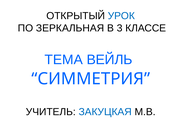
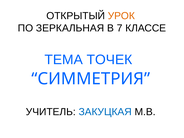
УРОК colour: blue -> orange (121, 16)
3: 3 -> 7 (120, 28)
ВЕЙЛЬ: ВЕЙЛЬ -> ТОЧЕК (109, 60)
